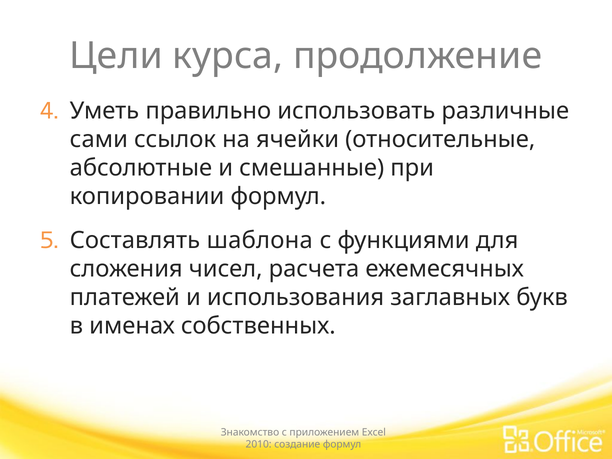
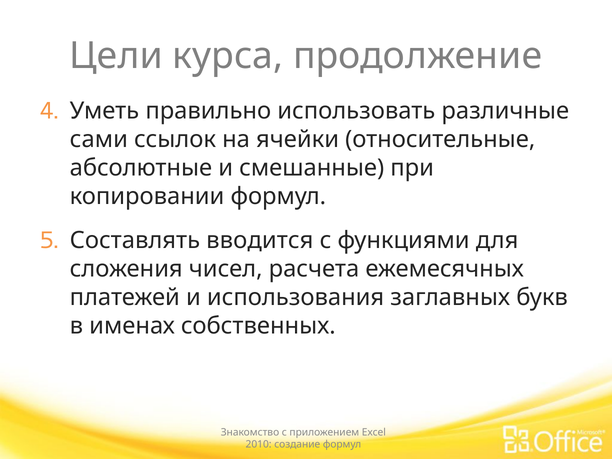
шаблона: шаблона -> вводится (260, 240)
